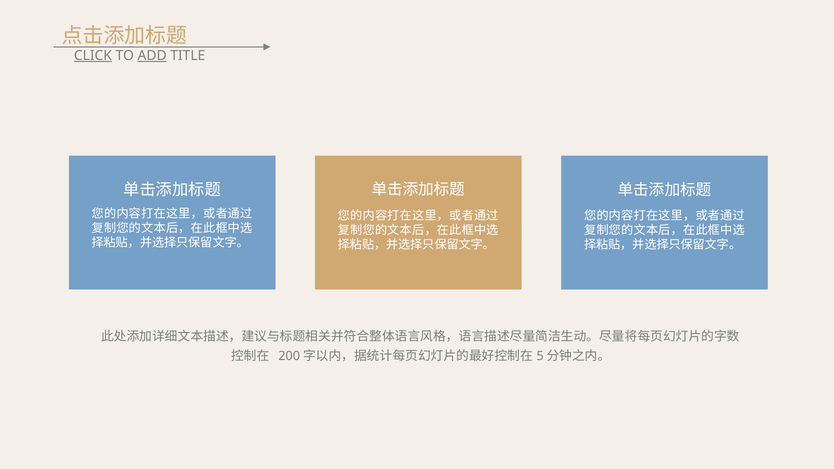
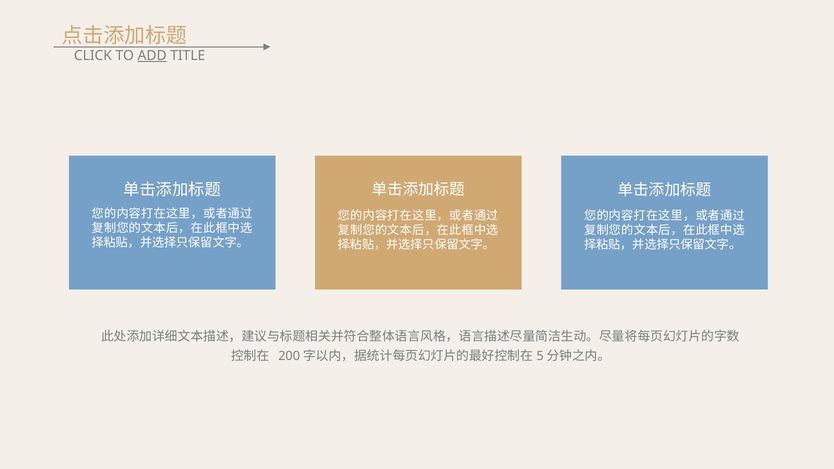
CLICK underline: present -> none (93, 56)
